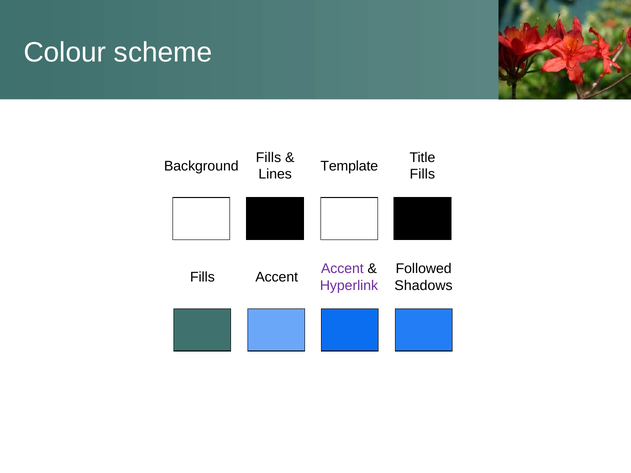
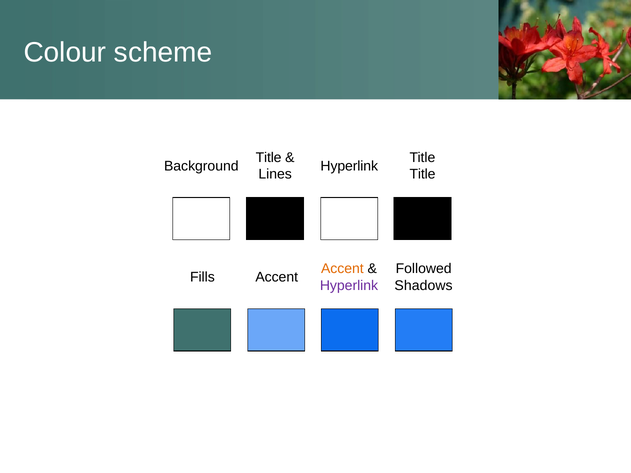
Fills: Fills -> Title (269, 157)
Template: Template -> Hyperlink (349, 166)
Fills: Fills -> Title (423, 174)
Accent colour: purple -> orange (342, 269)
